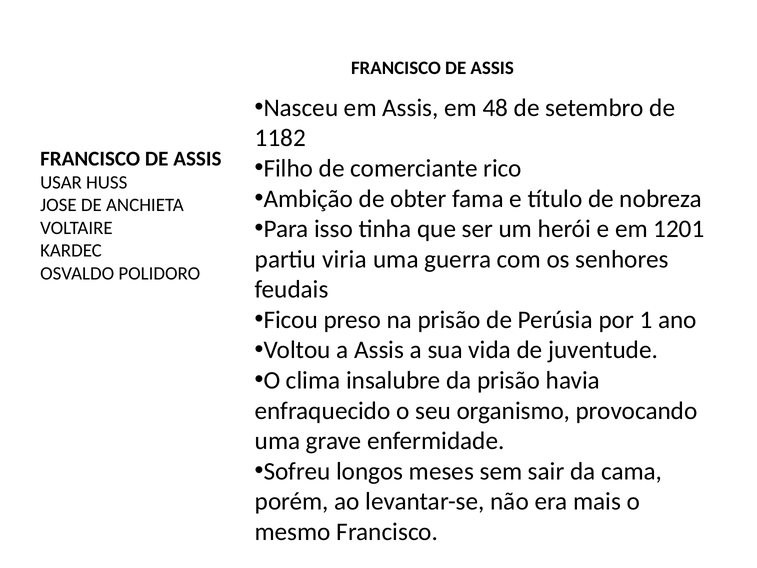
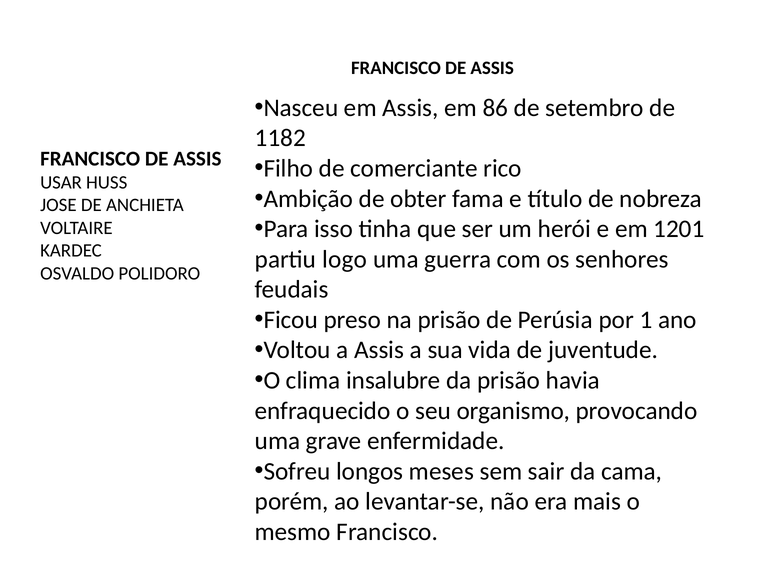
48: 48 -> 86 (495, 108)
viria: viria -> logo (345, 259)
